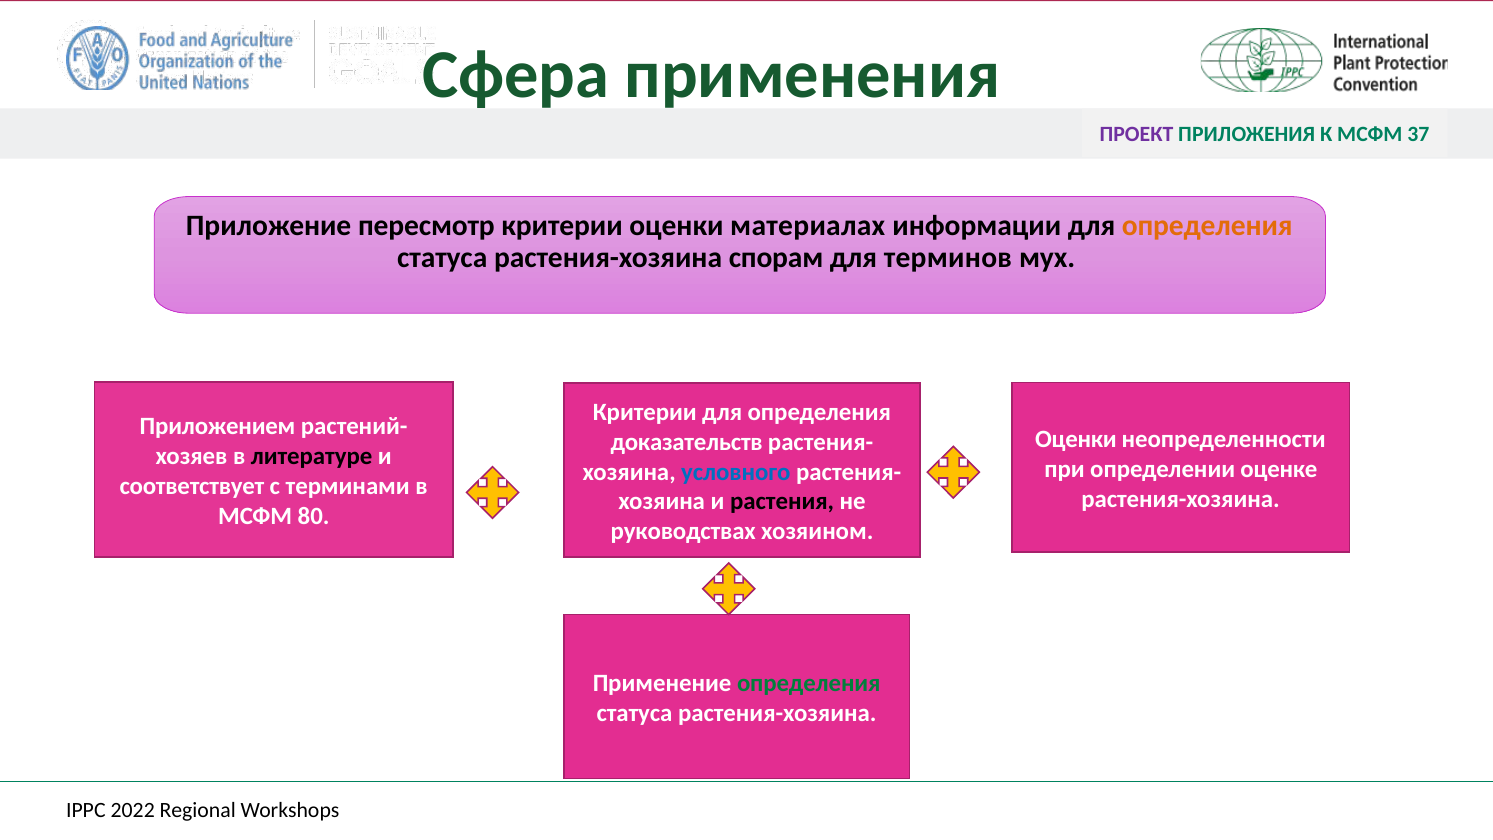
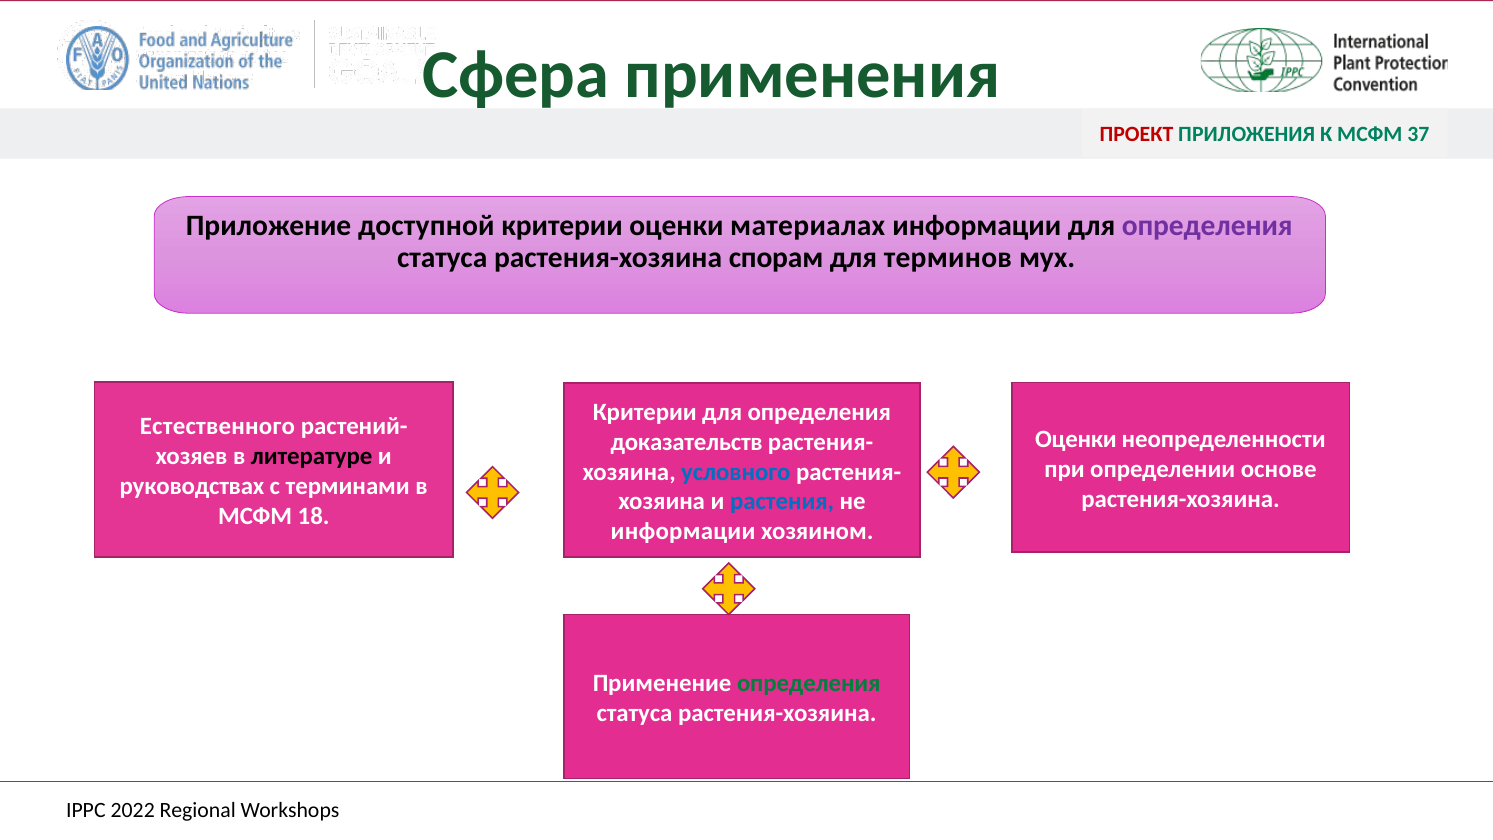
ПРОЕКТ colour: purple -> red (1137, 134)
пересмотр: пересмотр -> доступной (426, 226)
определения colour: orange -> purple (1207, 226)
Приложением: Приложением -> Естественного (217, 427)
оценке: оценке -> основе (1279, 469)
соответствует: соответствует -> руководствах (192, 486)
растения colour: black -> blue (782, 502)
80: 80 -> 18 (314, 516)
руководствах: руководствах -> информации (683, 532)
